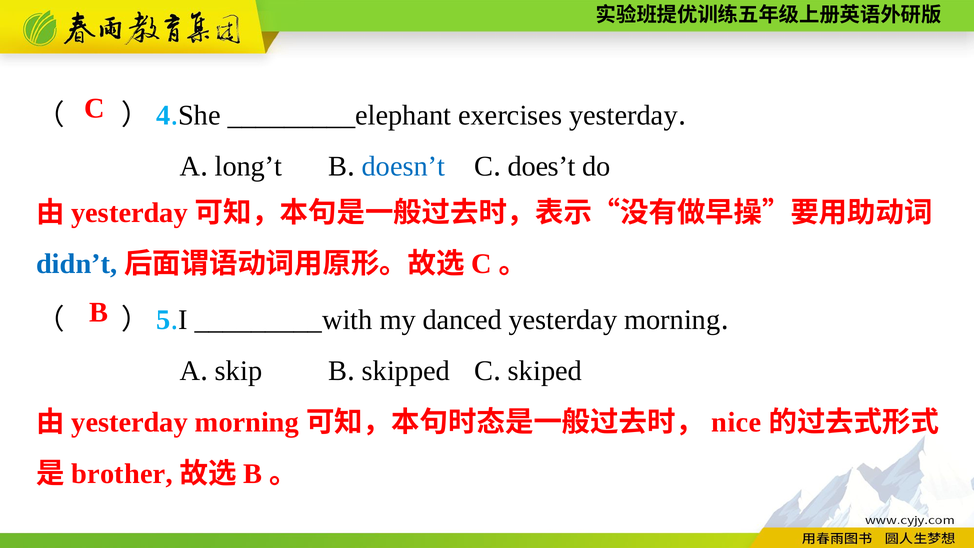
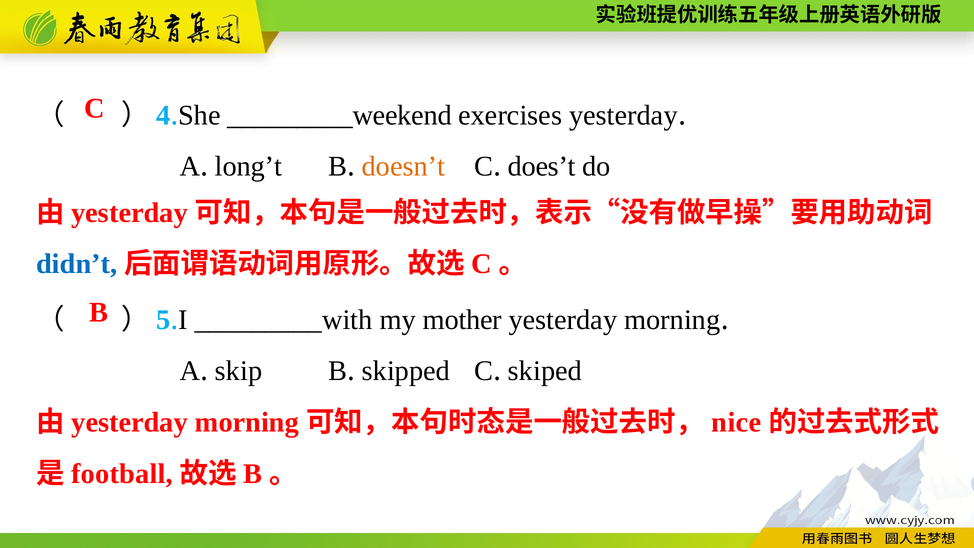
_________elephant: _________elephant -> _________weekend (340, 115)
doesn’t colour: blue -> orange (403, 166)
danced: danced -> mother (462, 320)
brother: brother -> football (122, 474)
